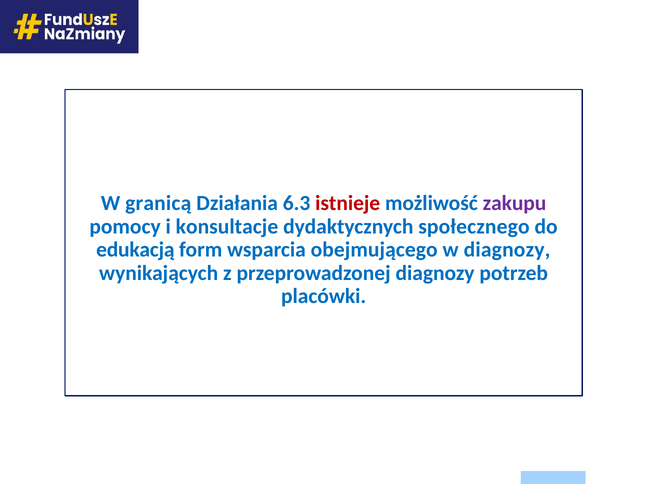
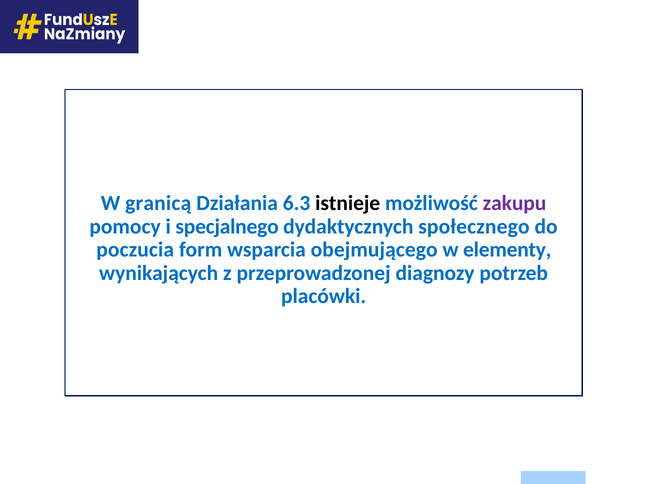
istnieje colour: red -> black (348, 203)
konsultacje: konsultacje -> specjalnego (227, 226)
edukacją: edukacją -> poczucia (135, 250)
w diagnozy: diagnozy -> elementy (507, 250)
